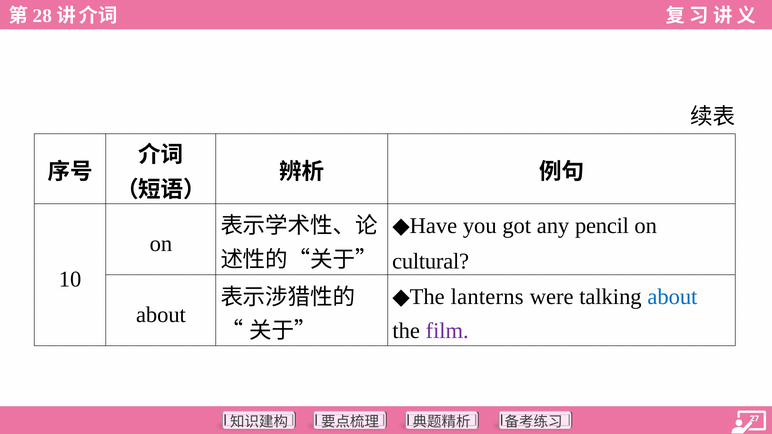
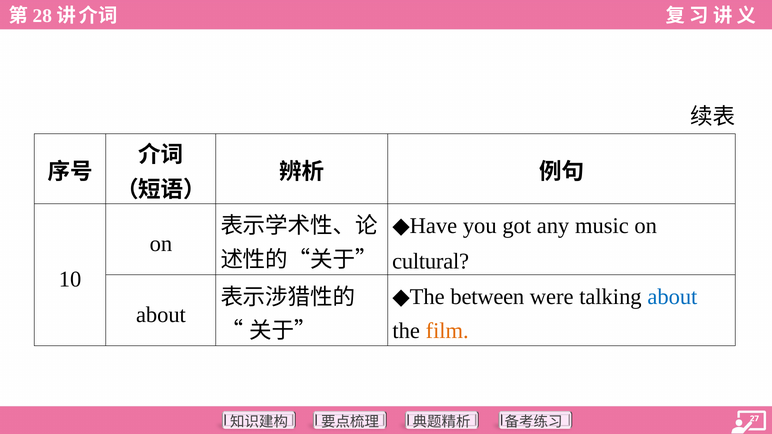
pencil: pencil -> music (602, 226)
lanterns: lanterns -> between (487, 297)
film colour: purple -> orange (447, 331)
